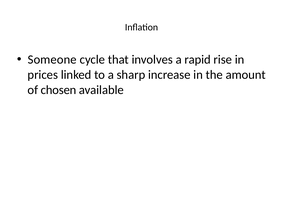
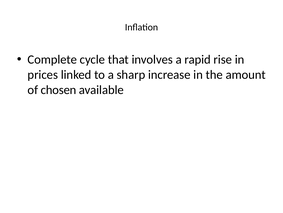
Someone: Someone -> Complete (52, 59)
